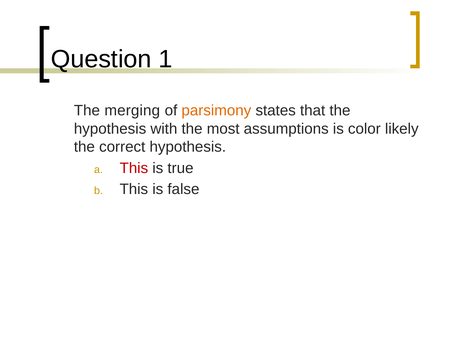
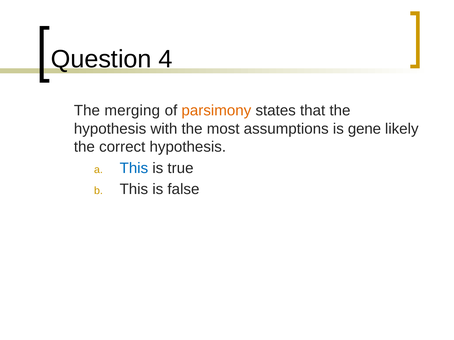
1: 1 -> 4 (166, 59)
color: color -> gene (364, 129)
This colour: red -> blue (134, 168)
